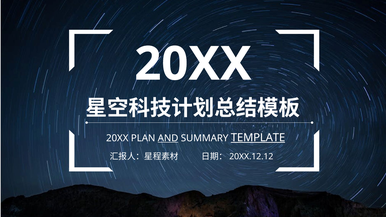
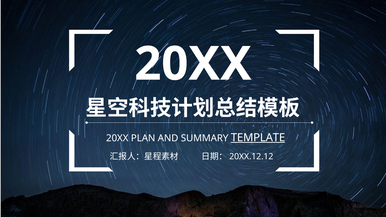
AND underline: present -> none (168, 138)
